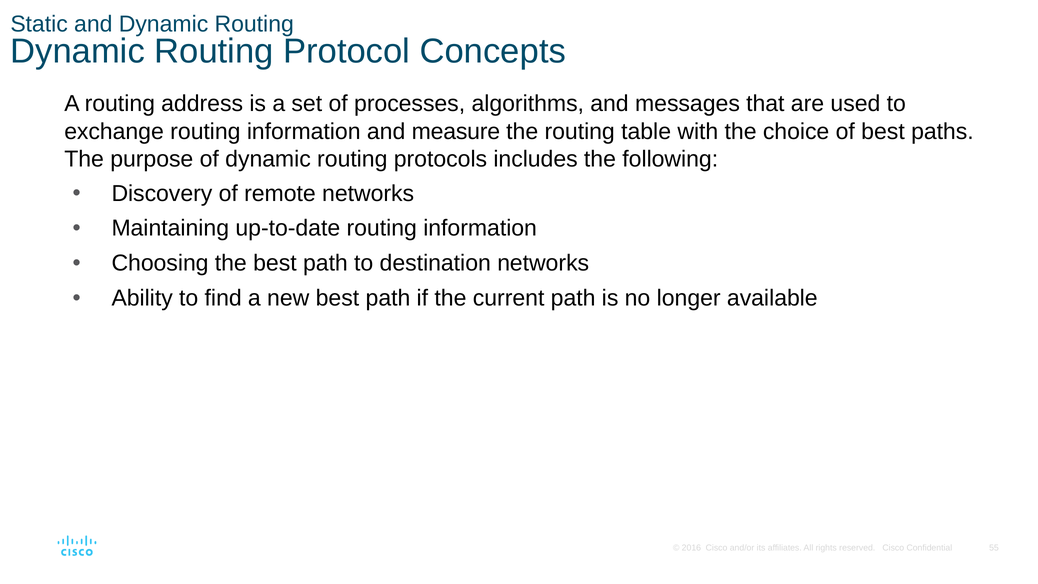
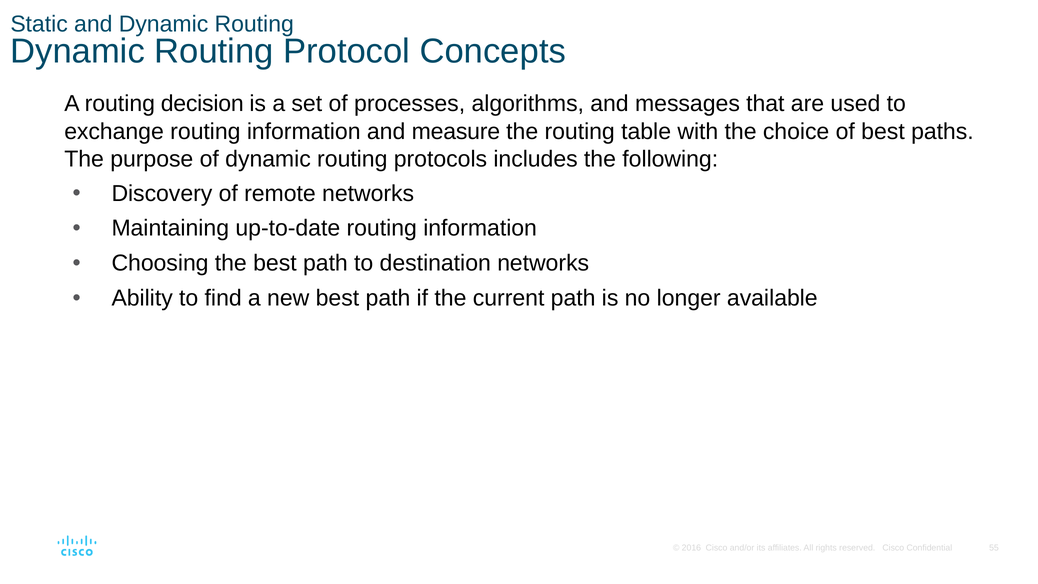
address: address -> decision (202, 104)
